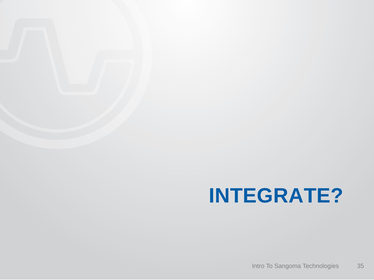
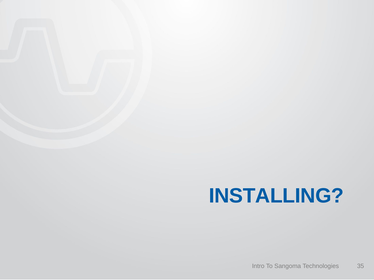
INTEGRATE: INTEGRATE -> INSTALLING (276, 196)
